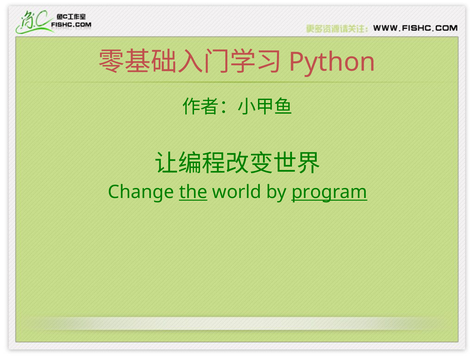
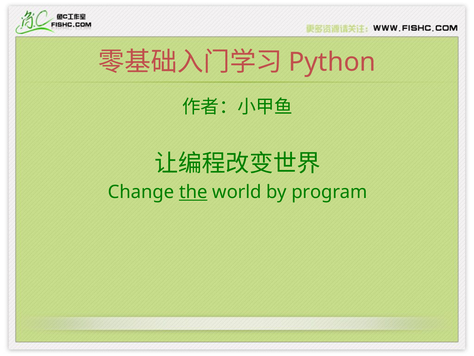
program underline: present -> none (329, 192)
